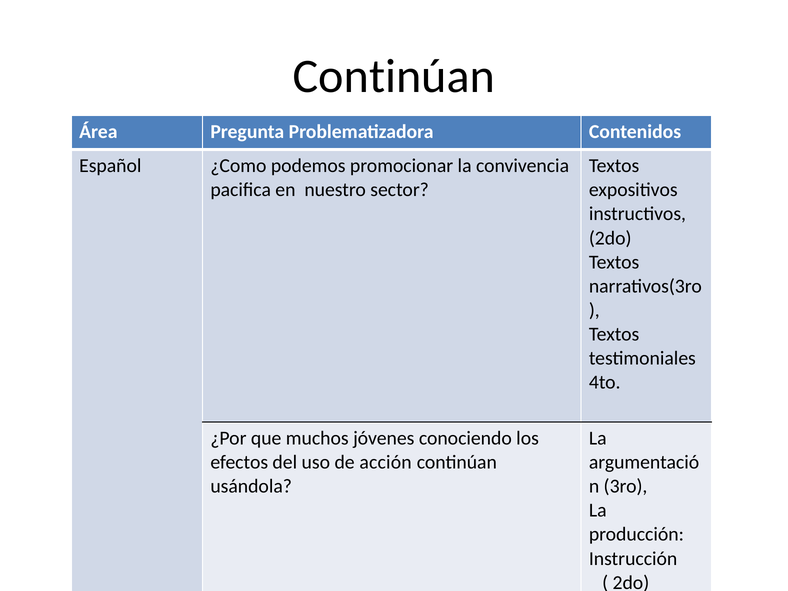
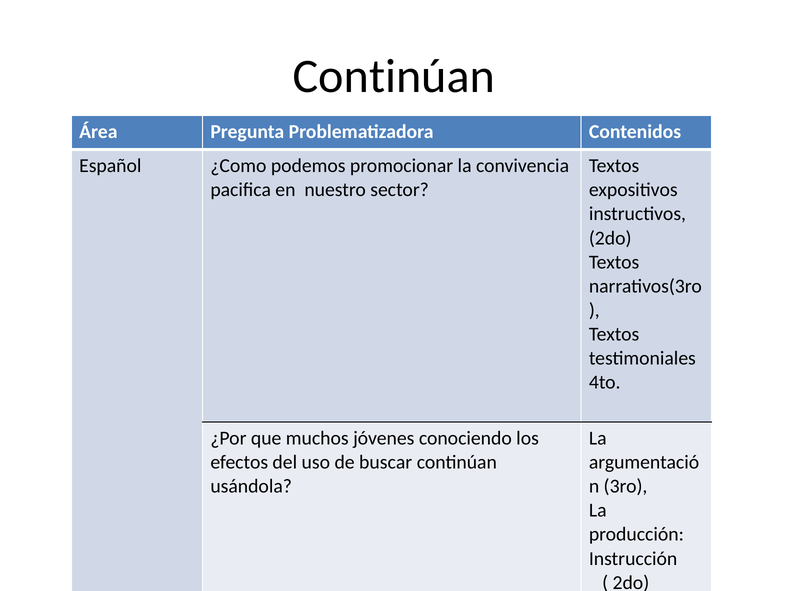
acción: acción -> buscar (386, 462)
